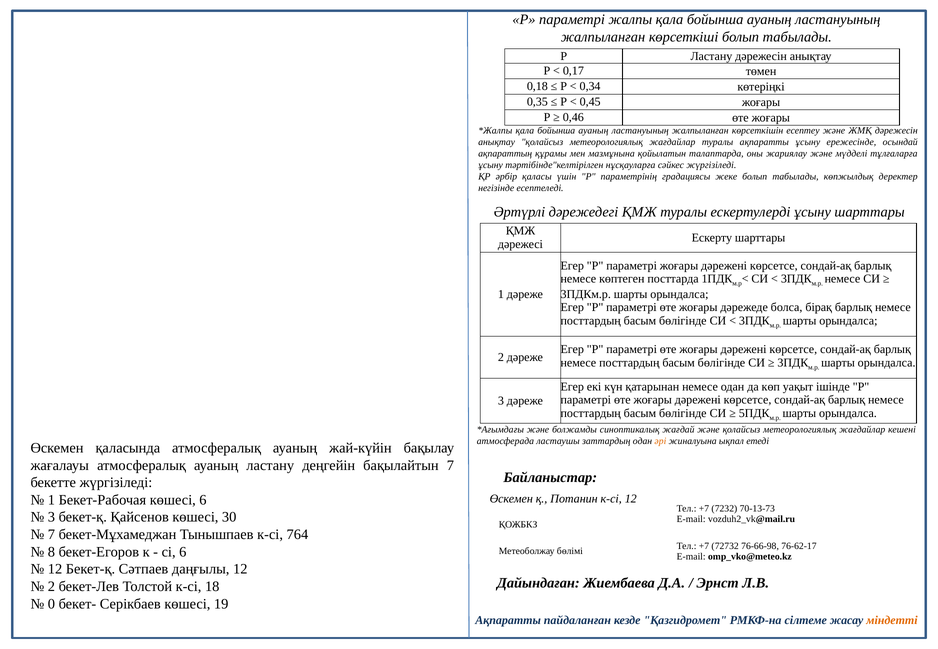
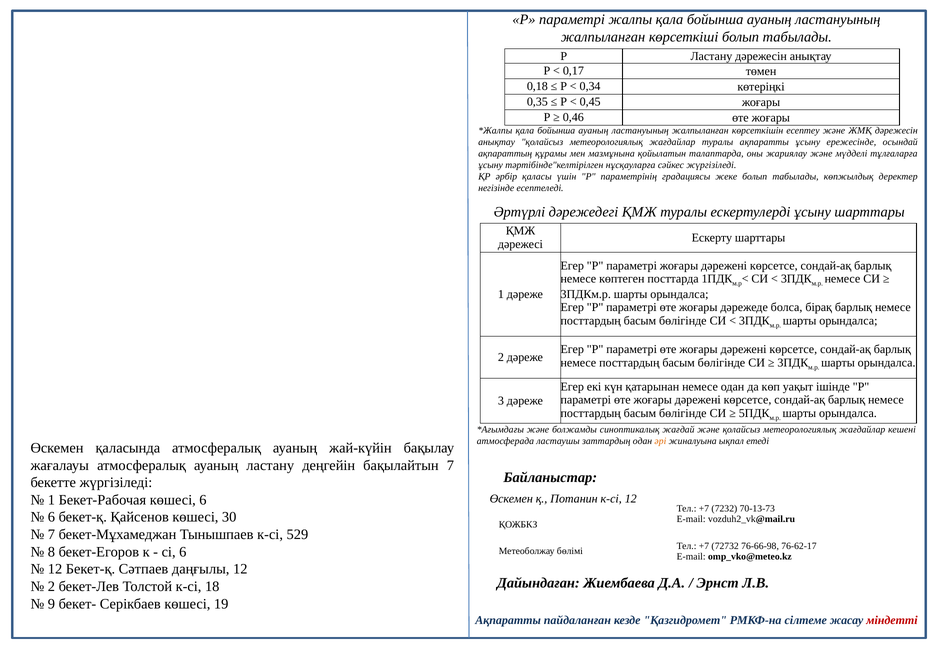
3: 3 -> 6 (51, 518)
764: 764 -> 529 (297, 535)
0: 0 -> 9 (51, 604)
міндетті colour: orange -> red (892, 621)
